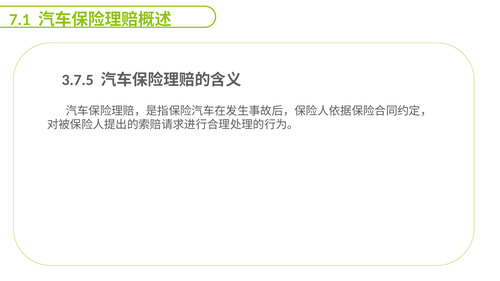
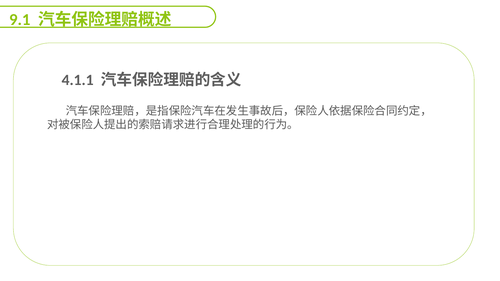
7.1: 7.1 -> 9.1 (20, 20)
3.7.5: 3.7.5 -> 4.1.1 (78, 80)
